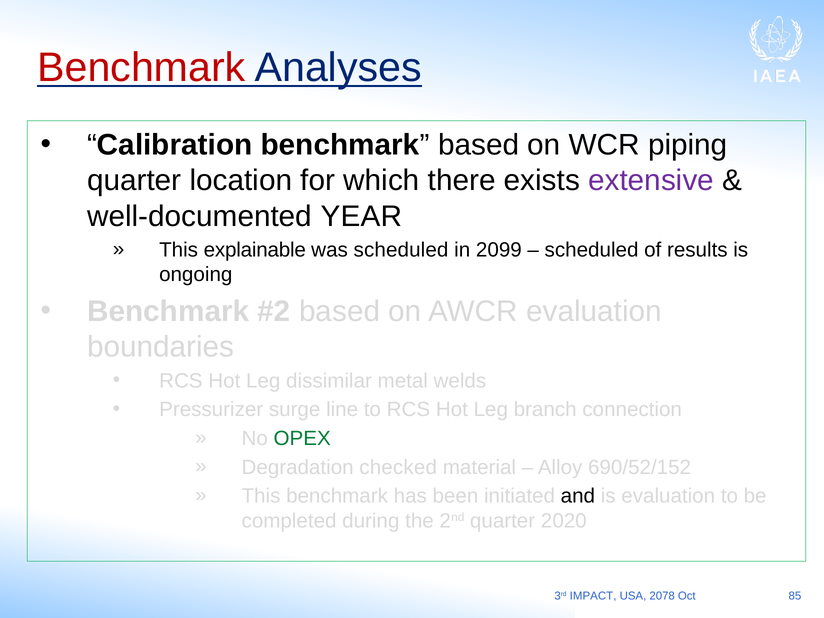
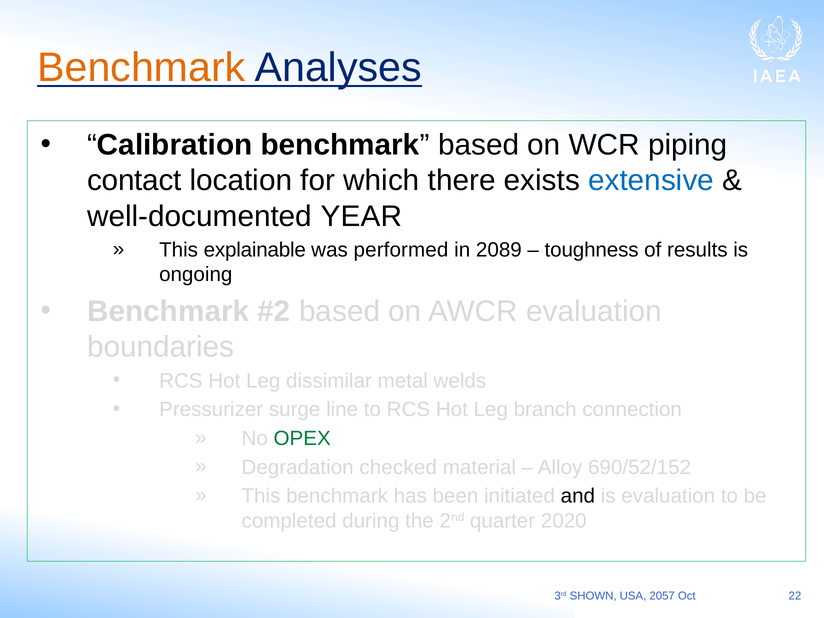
Benchmark colour: red -> orange (141, 68)
quarter: quarter -> contact (134, 181)
extensive colour: purple -> blue (651, 181)
was scheduled: scheduled -> performed (401, 250)
2099: 2099 -> 2089 (499, 250)
scheduled: scheduled -> toughness (592, 250)
IMPACT: IMPACT -> SHOWN (593, 596)
2078: 2078 -> 2057 (662, 596)
85: 85 -> 22 (795, 596)
